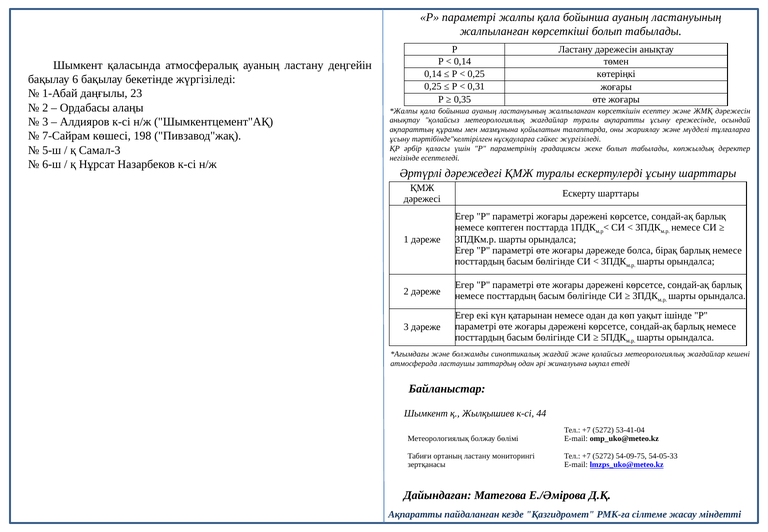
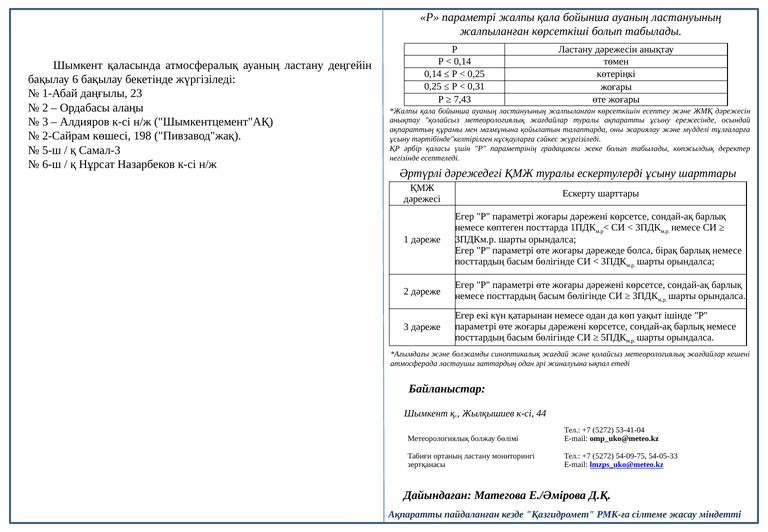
0,35: 0,35 -> 7,43 (462, 99)
7-Сайрам: 7-Сайрам -> 2-Сайрам (66, 136)
